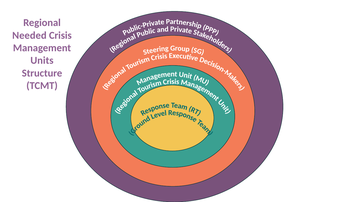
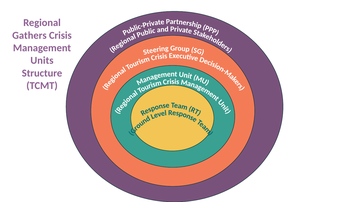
Needed: Needed -> Gathers (29, 35)
